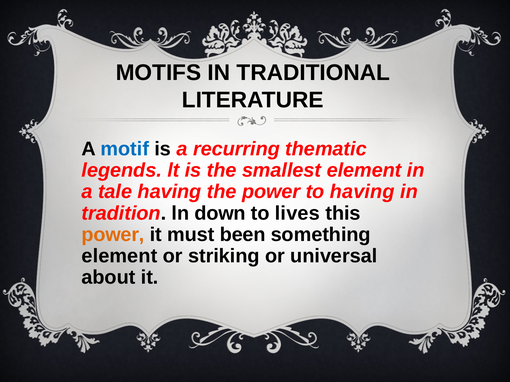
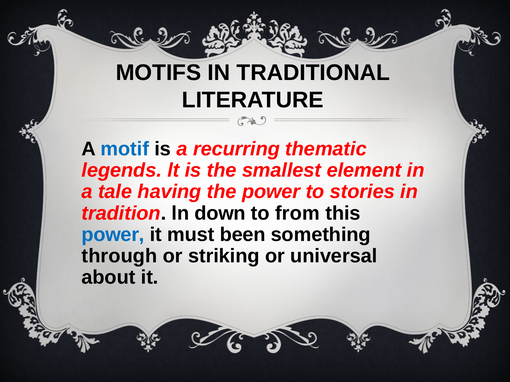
to having: having -> stories (362, 192)
lives: lives -> from (297, 213)
power colour: orange -> blue (113, 235)
element: element -> through (119, 256)
